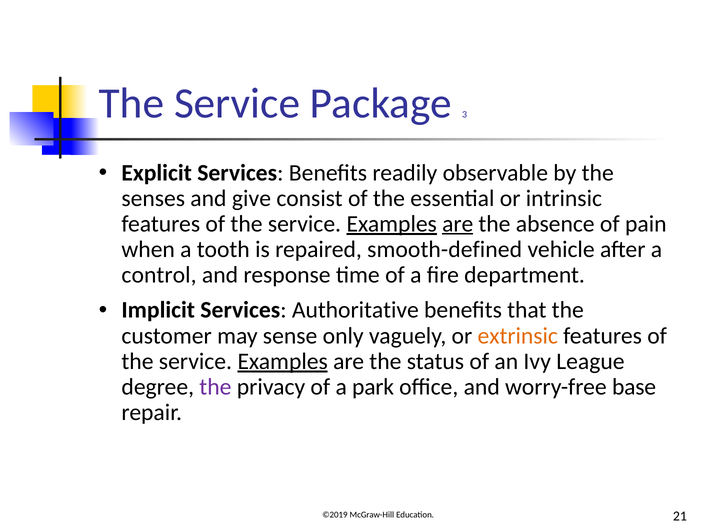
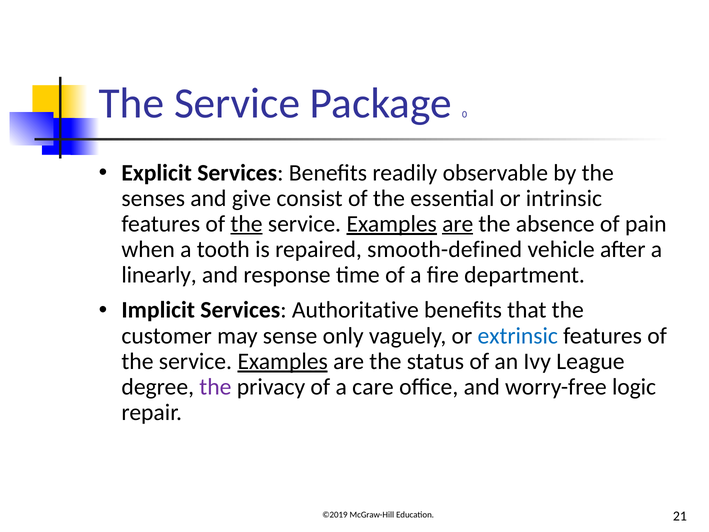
3: 3 -> 0 (465, 114)
the underline: none -> present (247, 224)
control: control -> linearly (159, 275)
extrinsic colour: orange -> blue (518, 336)
park: park -> care (373, 387)
base: base -> logic (634, 387)
